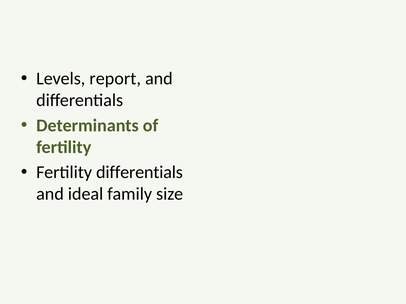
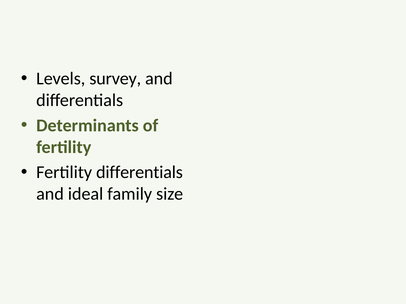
report: report -> survey (115, 79)
